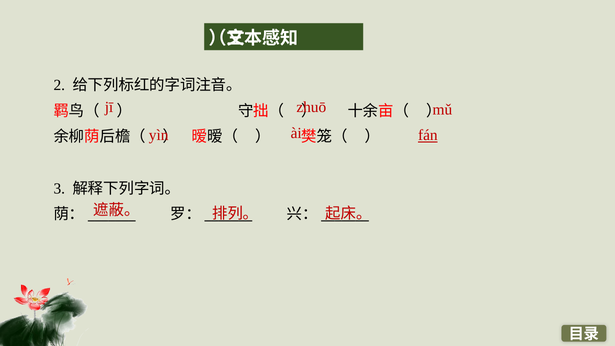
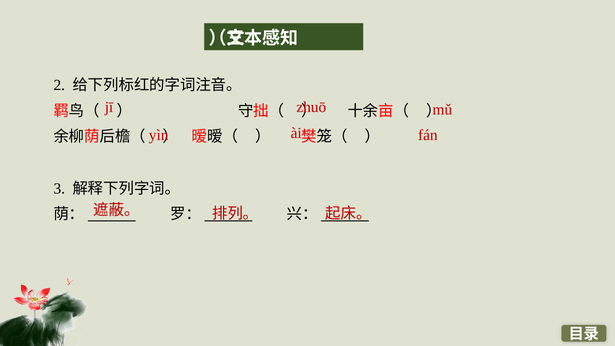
fán underline: present -> none (428, 135)
